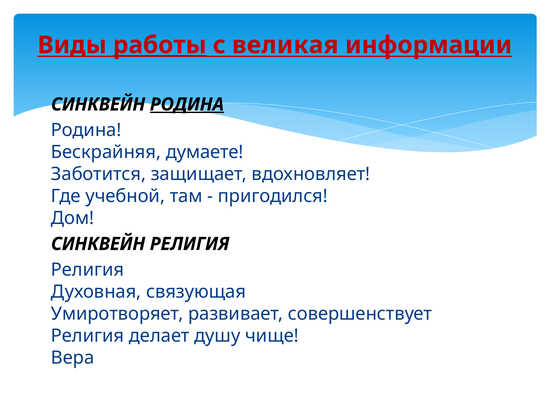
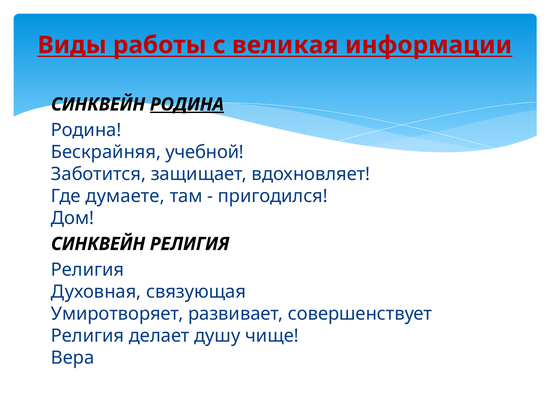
работы underline: present -> none (160, 45)
думаете: думаете -> учебной (205, 152)
учебной: учебной -> думаете (125, 196)
